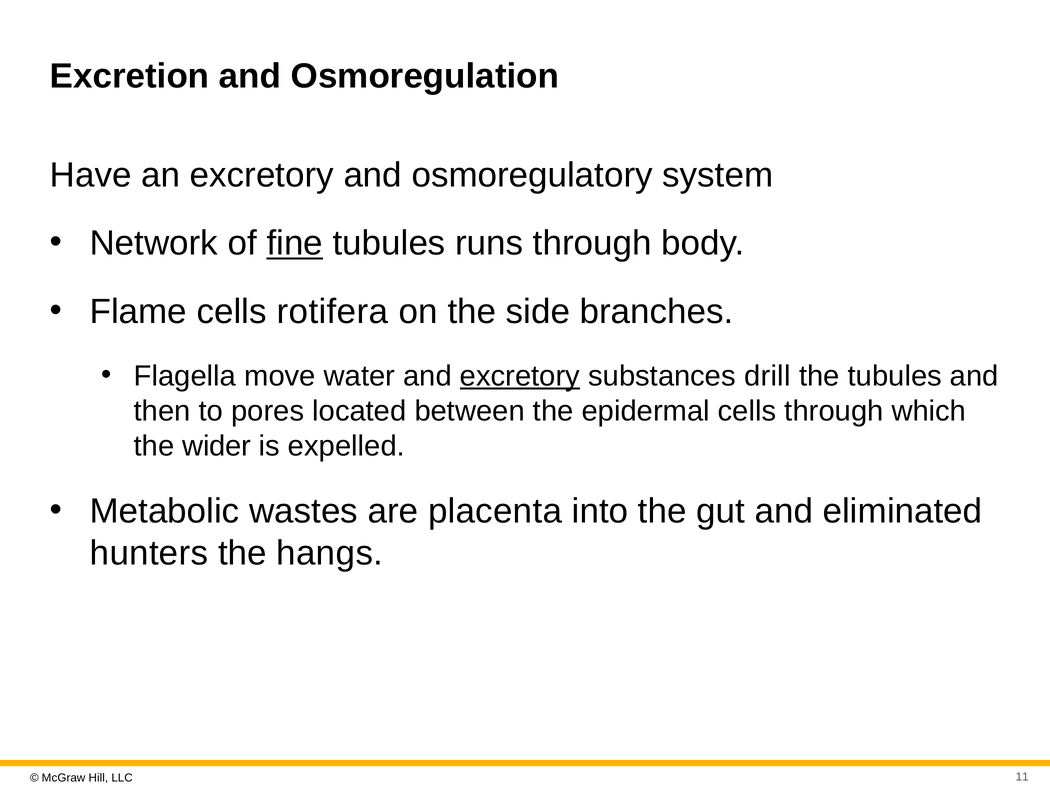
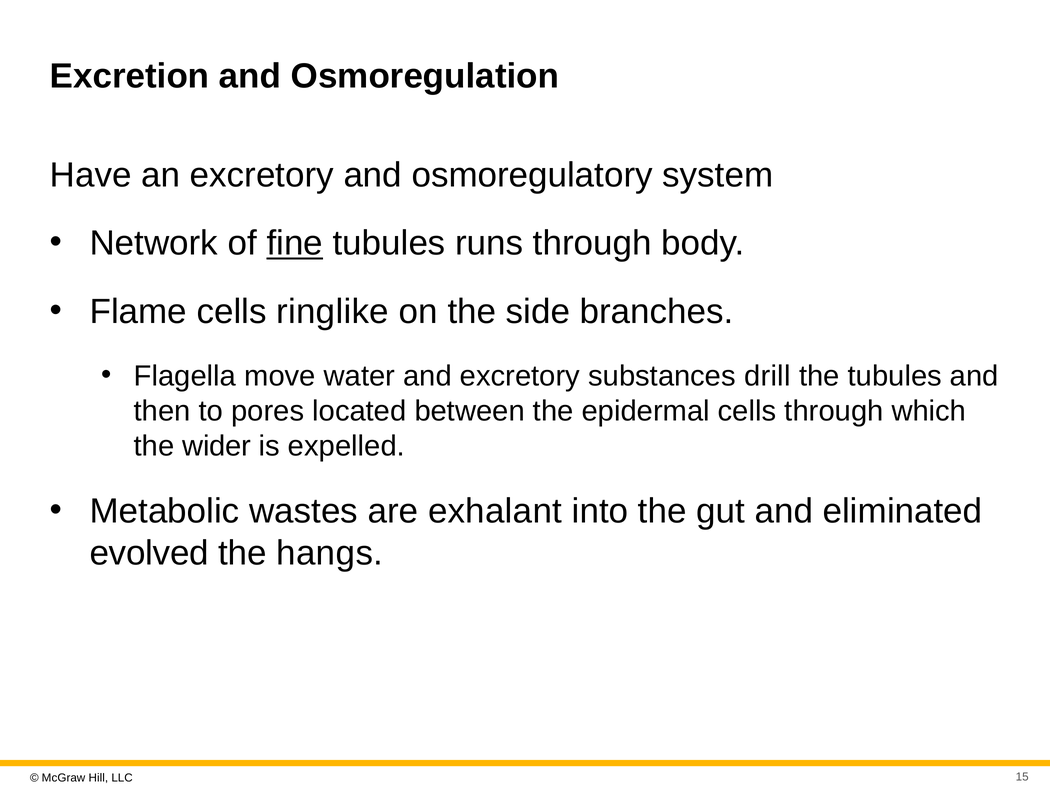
rotifera: rotifera -> ringlike (333, 312)
excretory underline: present -> none (520, 376)
placenta: placenta -> exhalant (495, 511)
hunters: hunters -> evolved (149, 553)
11: 11 -> 15 (1022, 778)
